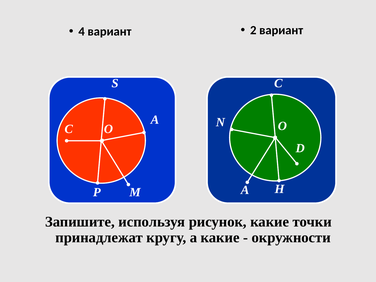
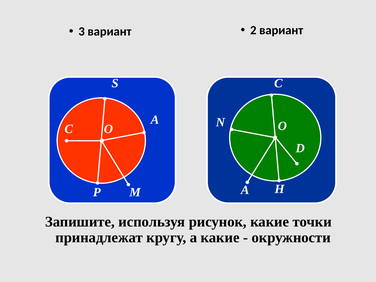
4: 4 -> 3 (82, 32)
